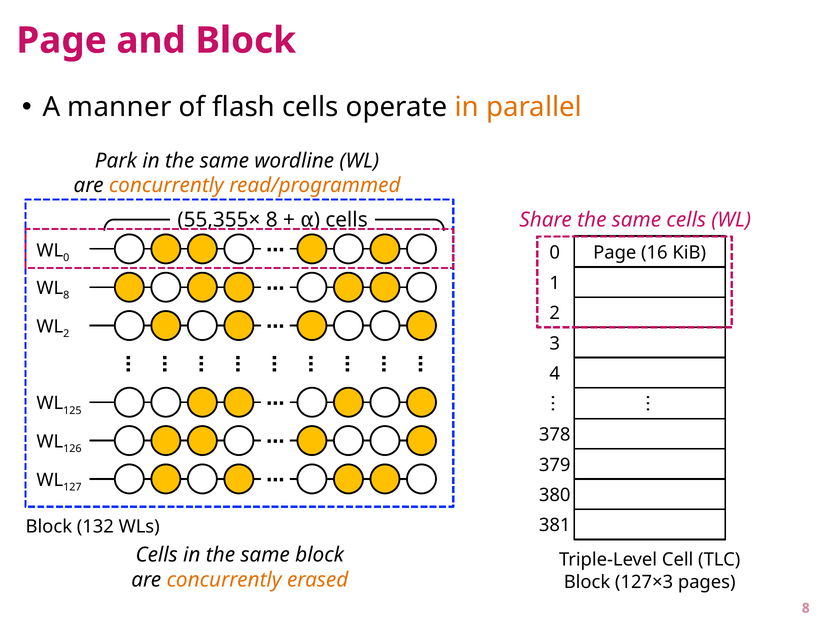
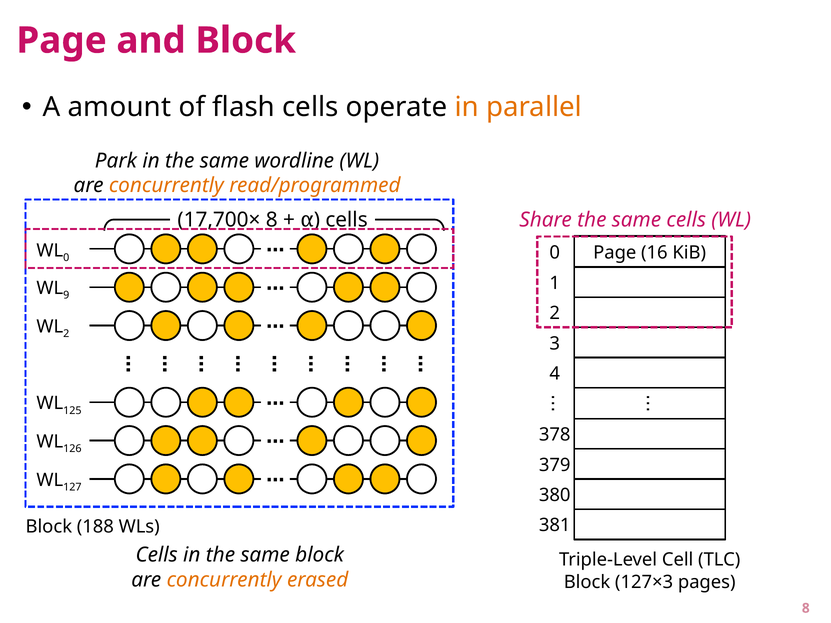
manner: manner -> amount (119, 107)
55,355×: 55,355× -> 17,700× (219, 220)
WL 8: 8 -> 9 (66, 295)
132: 132 -> 188 (95, 527)
